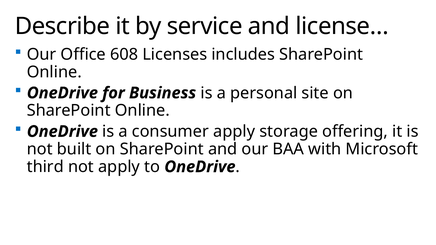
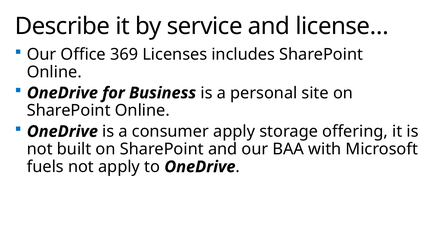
608: 608 -> 369 (124, 54)
third: third -> fuels (45, 167)
